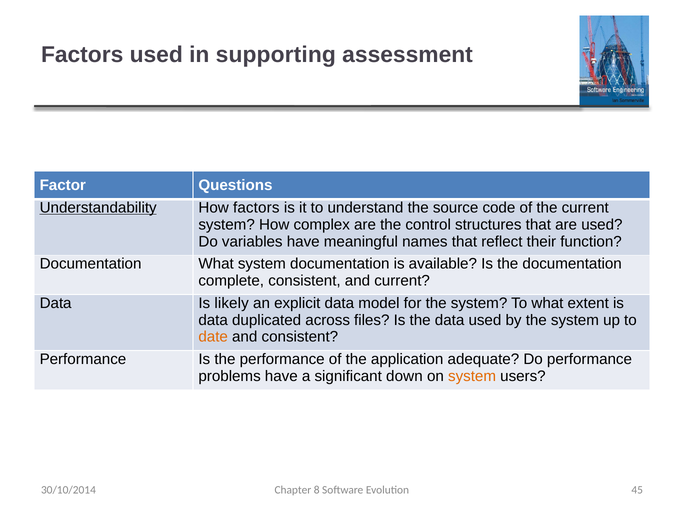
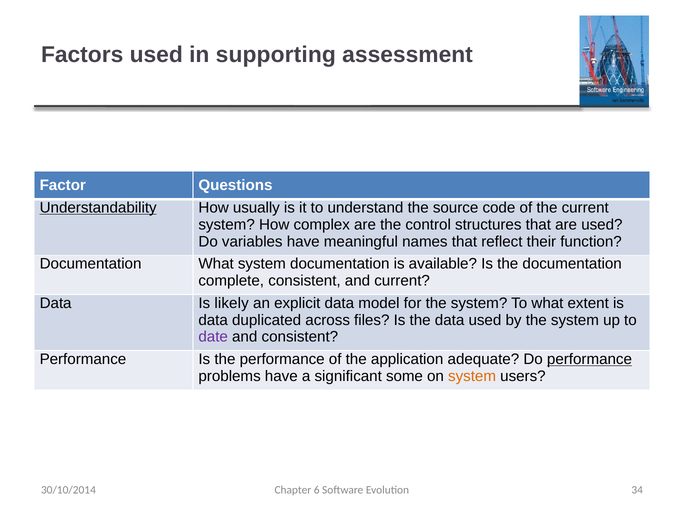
How factors: factors -> usually (256, 208)
date colour: orange -> purple (213, 337)
performance underline: none -> present (589, 359)
down: down -> some (405, 376)
8: 8 -> 6 (317, 490)
45: 45 -> 34 (637, 490)
